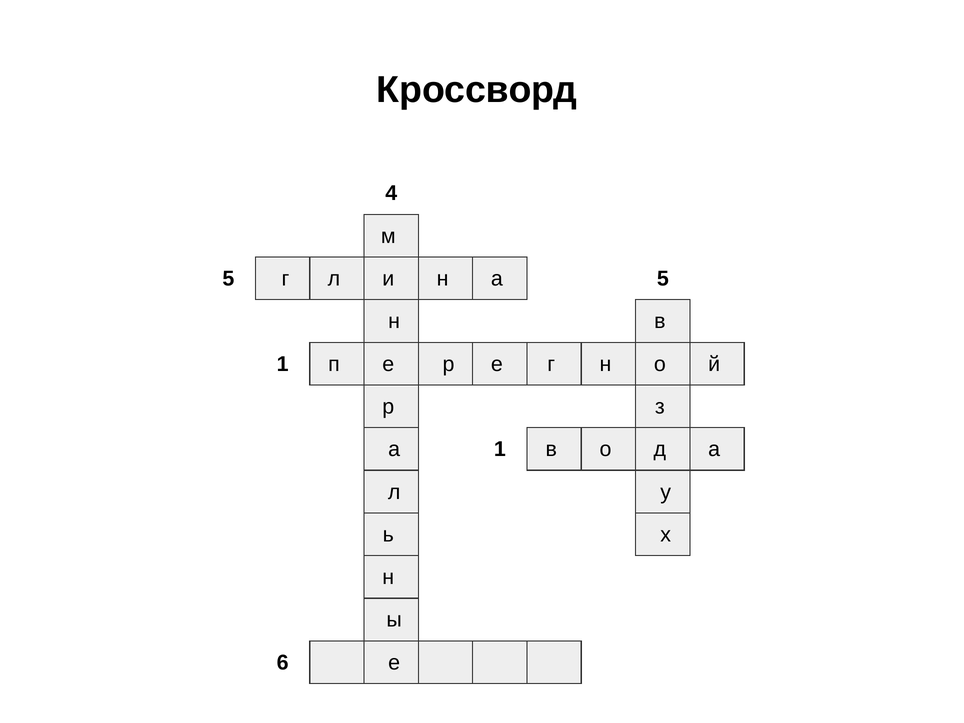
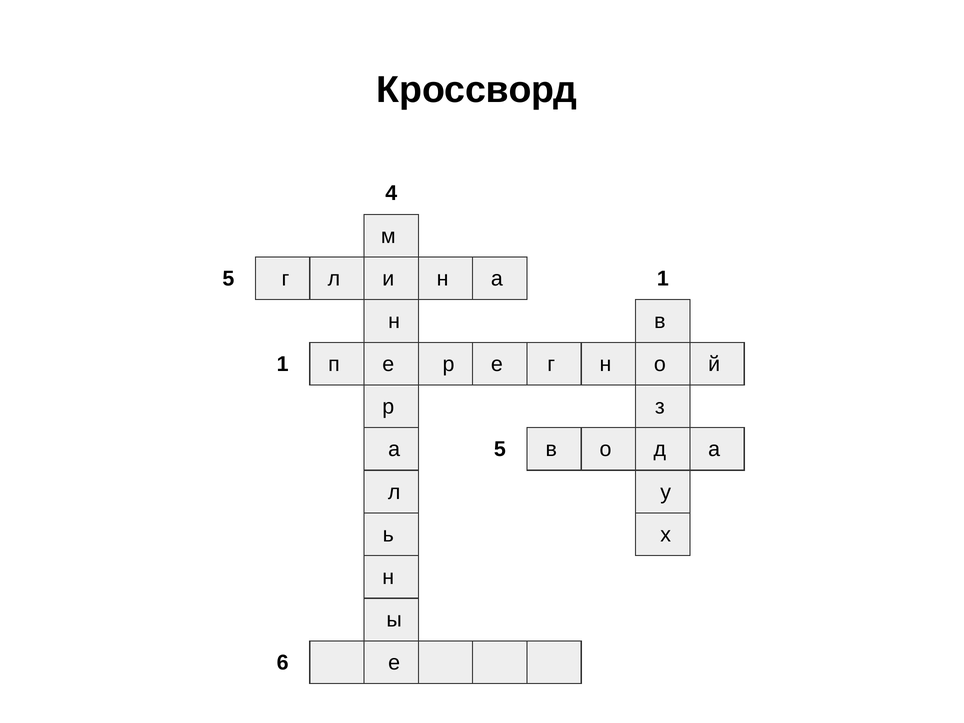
а 5: 5 -> 1 (663, 279)
а 1: 1 -> 5 (500, 449)
